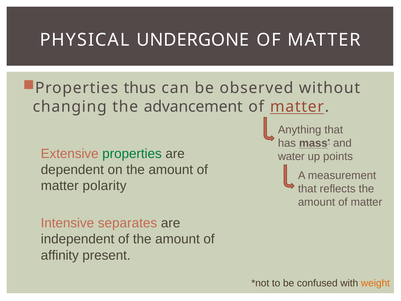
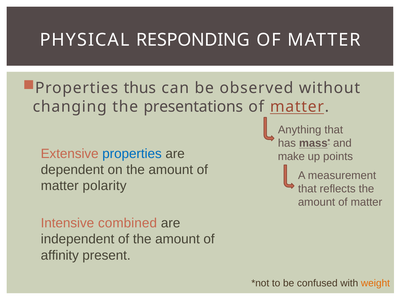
UNDERGONE: UNDERGONE -> RESPONDING (193, 40)
advancement: advancement -> presentations (193, 106)
properties colour: green -> blue (132, 153)
water: water -> make (291, 156)
separates: separates -> combined (127, 223)
